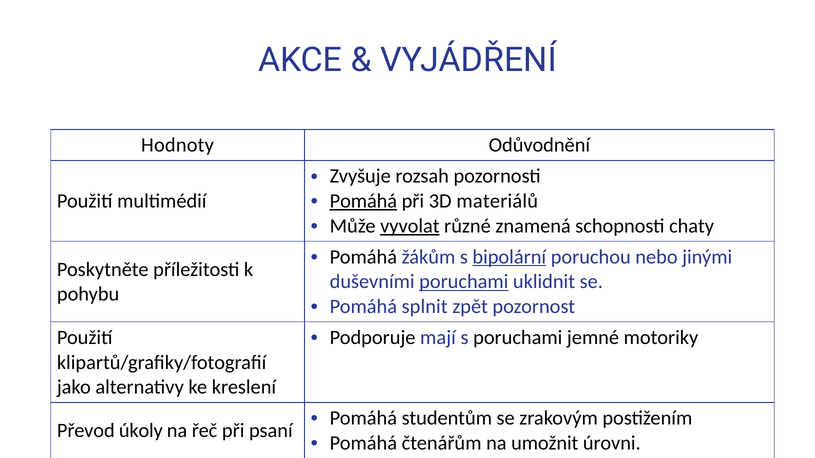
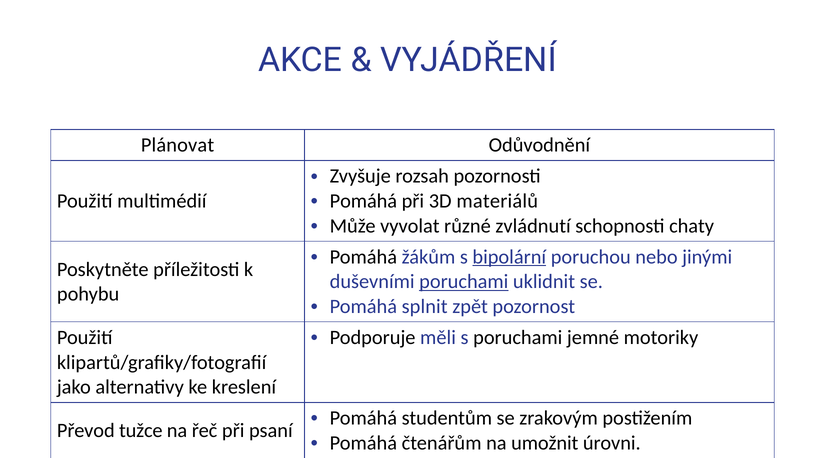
Hodnoty: Hodnoty -> Plánovat (178, 145)
Pomáhá underline: present -> none (363, 201)
vyvolat underline: present -> none (410, 226)
znamená: znamená -> zvládnutí (533, 226)
mají: mají -> měli (438, 338)
úkoly: úkoly -> tužce (141, 431)
